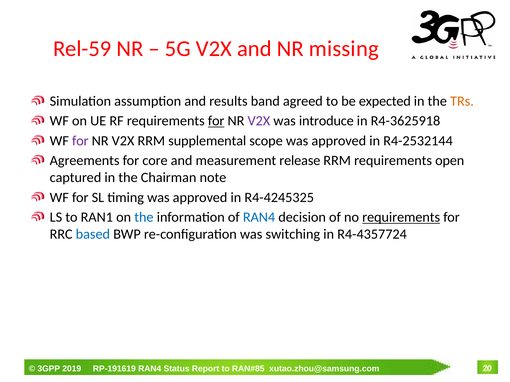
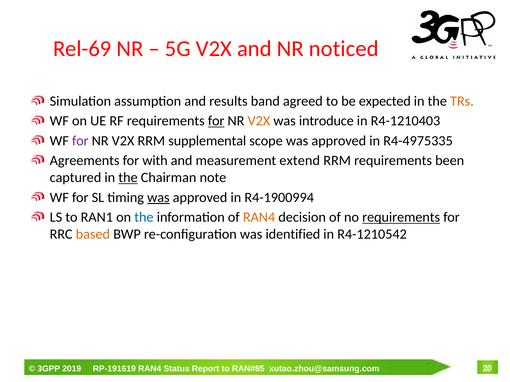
Rel-59: Rel-59 -> Rel-69 (82, 49)
missing: missing -> noticed (344, 49)
V2X colour: purple -> orange (259, 121)
R4-3625918: R4-3625918 -> R4-1210403 (405, 121)
R4-2532144: R4-2532144 -> R4-4975335 (418, 141)
core: core -> with (155, 161)
release: release -> extend (300, 161)
open: open -> been (450, 161)
the underline: none -> present (128, 178)
was underline: none -> present (158, 198)
R4-4245325: R4-4245325 -> R4-1900994 (279, 198)
RAN4 colour: blue -> orange (259, 217)
based colour: blue -> orange (93, 234)
switching: switching -> identified (293, 234)
R4-4357724: R4-4357724 -> R4-1210542 (372, 234)
